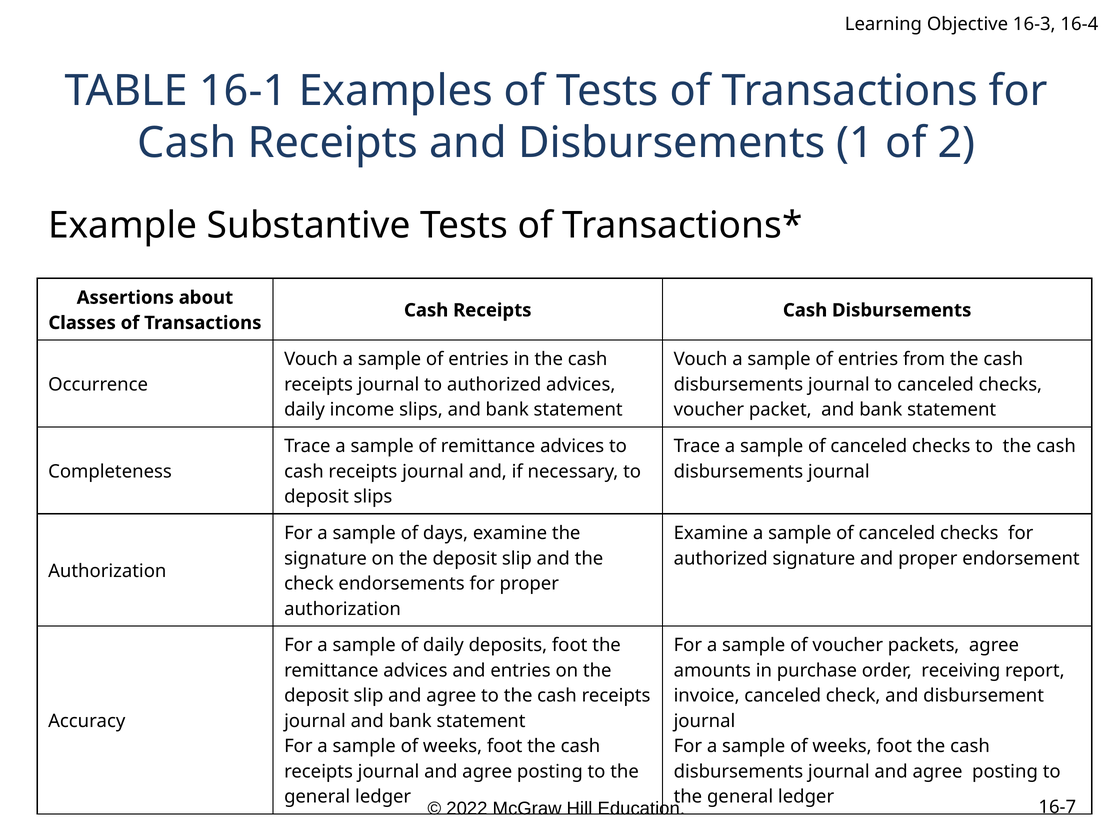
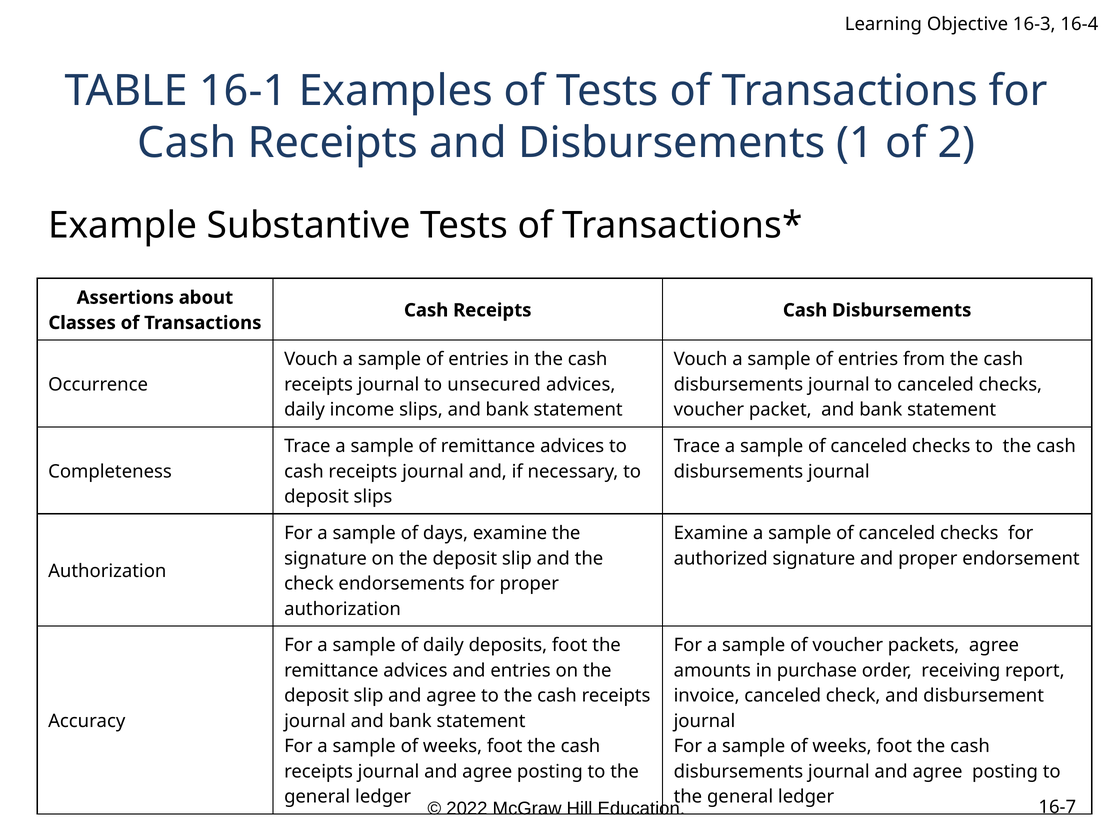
to authorized: authorized -> unsecured (494, 384)
